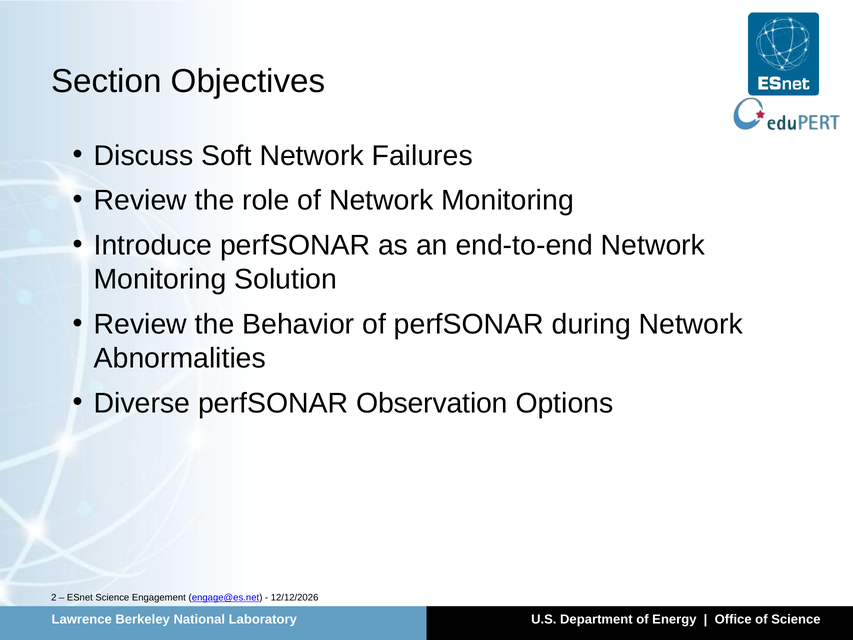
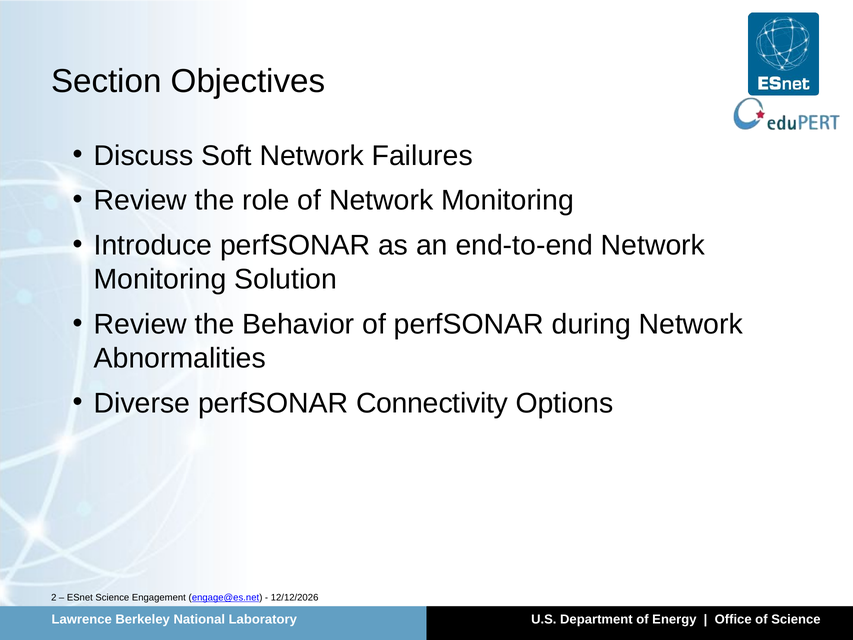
Observation: Observation -> Connectivity (432, 403)
